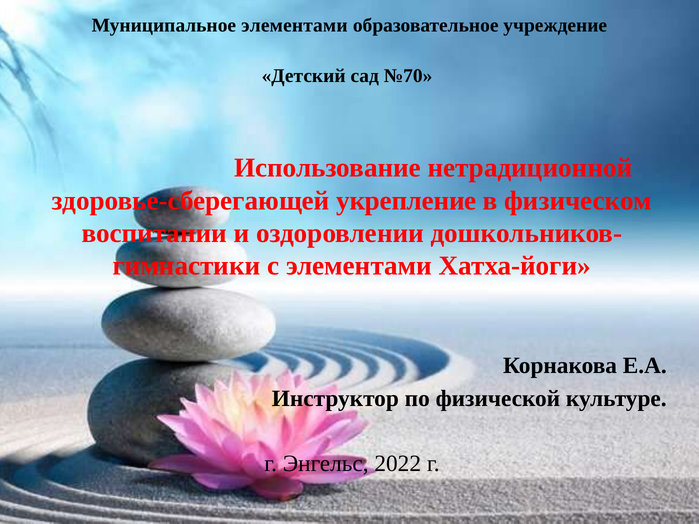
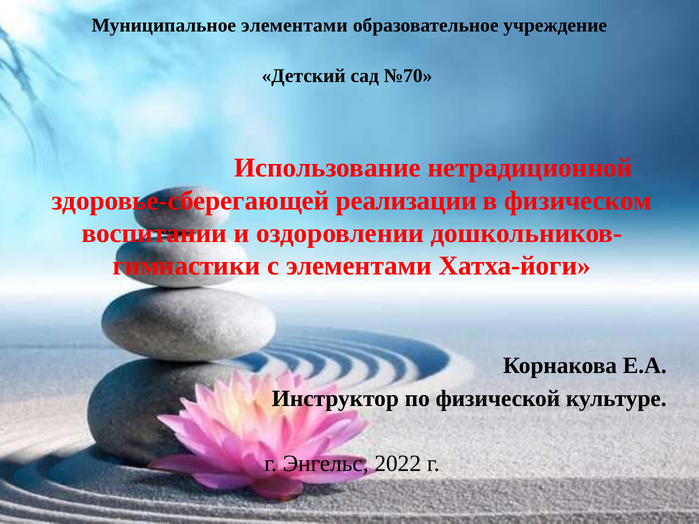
укрепление: укрепление -> реализации (406, 201)
